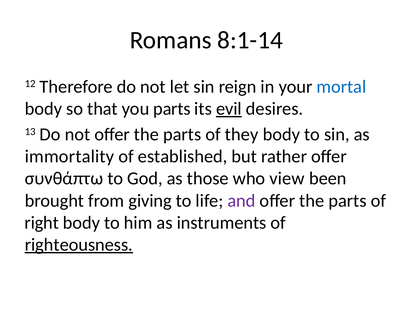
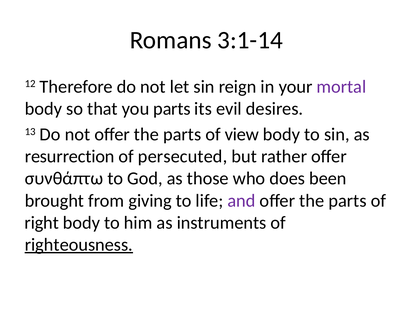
8:1-14: 8:1-14 -> 3:1-14 (250, 40)
mortal colour: blue -> purple (341, 87)
evil underline: present -> none (229, 109)
they: they -> view (242, 134)
immortality: immortality -> resurrection (70, 156)
established: established -> persecuted (183, 156)
view: view -> does (287, 178)
